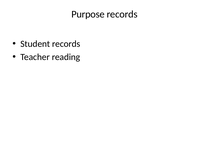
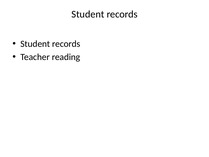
Purpose: Purpose -> Student (88, 14)
